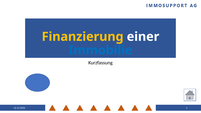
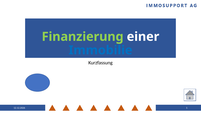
Finanzierung colour: yellow -> light green (83, 37)
